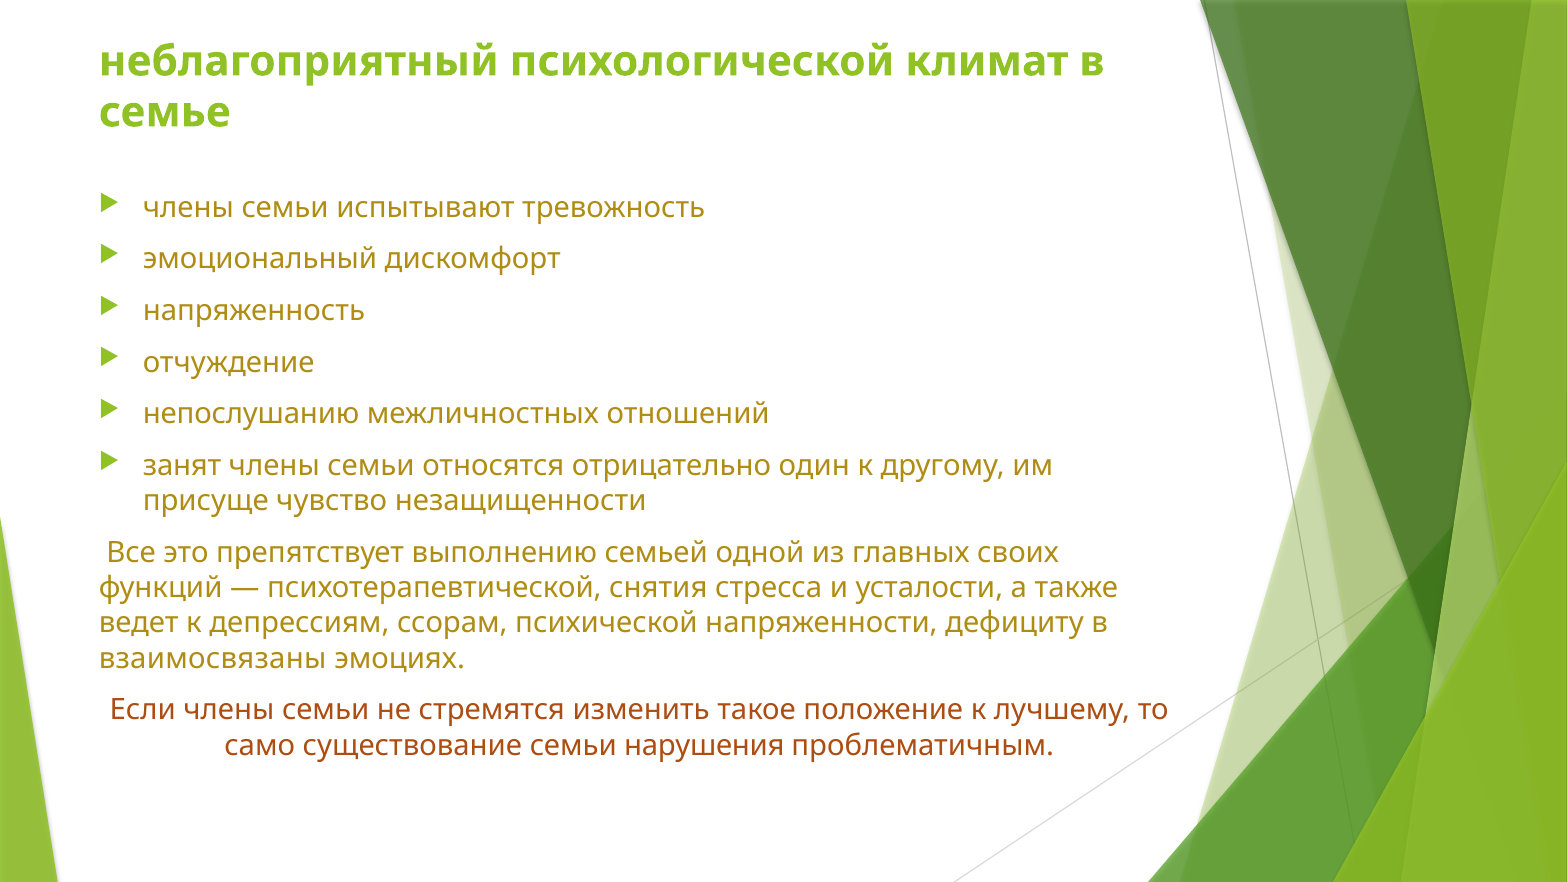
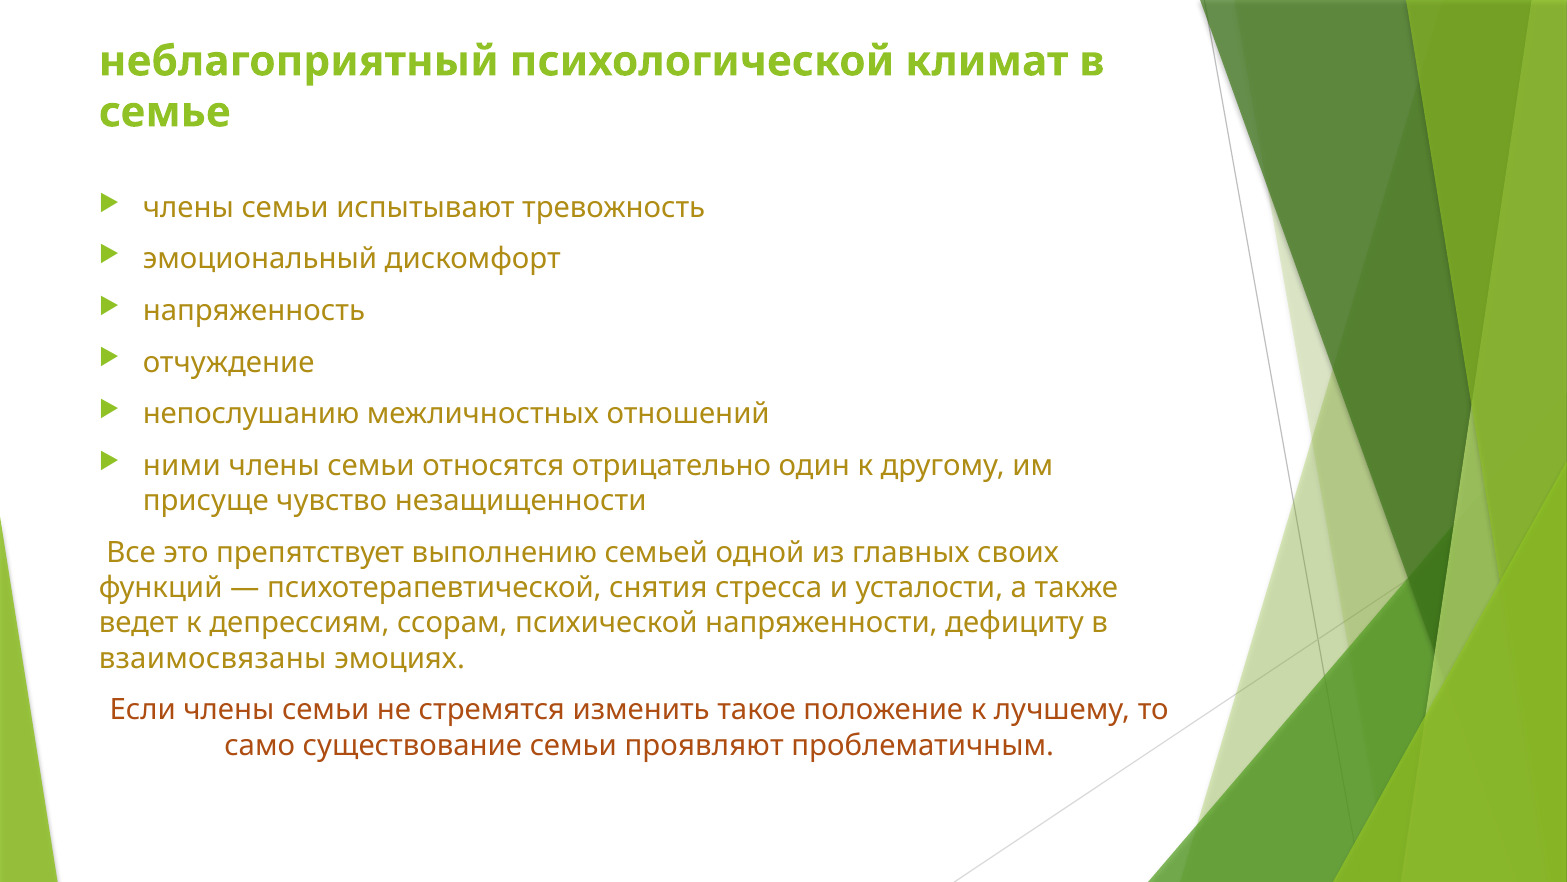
занят: занят -> ними (182, 465)
нарушения: нарушения -> проявляют (704, 745)
